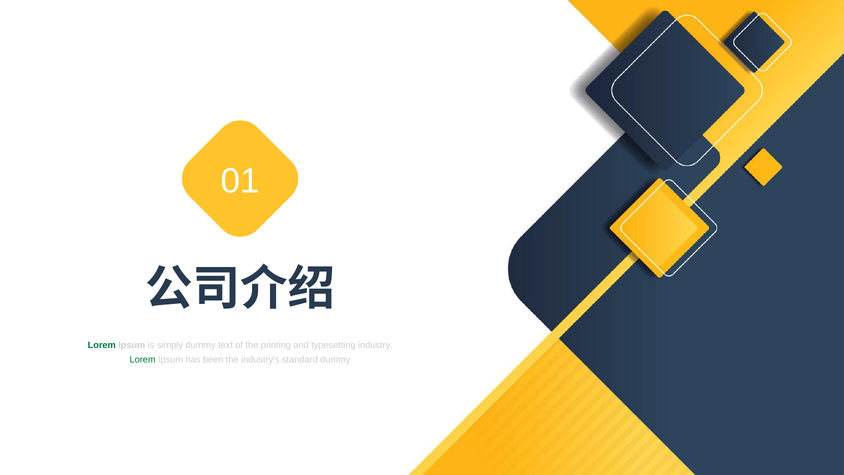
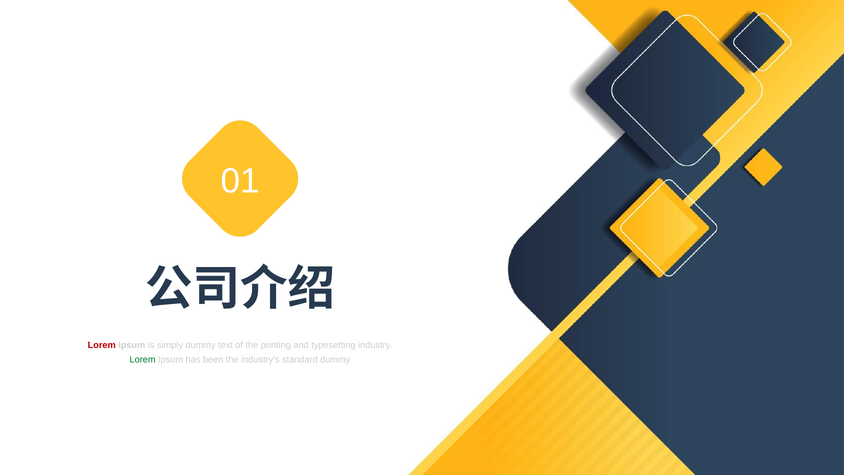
Lorem colour: green -> red (102, 345)
